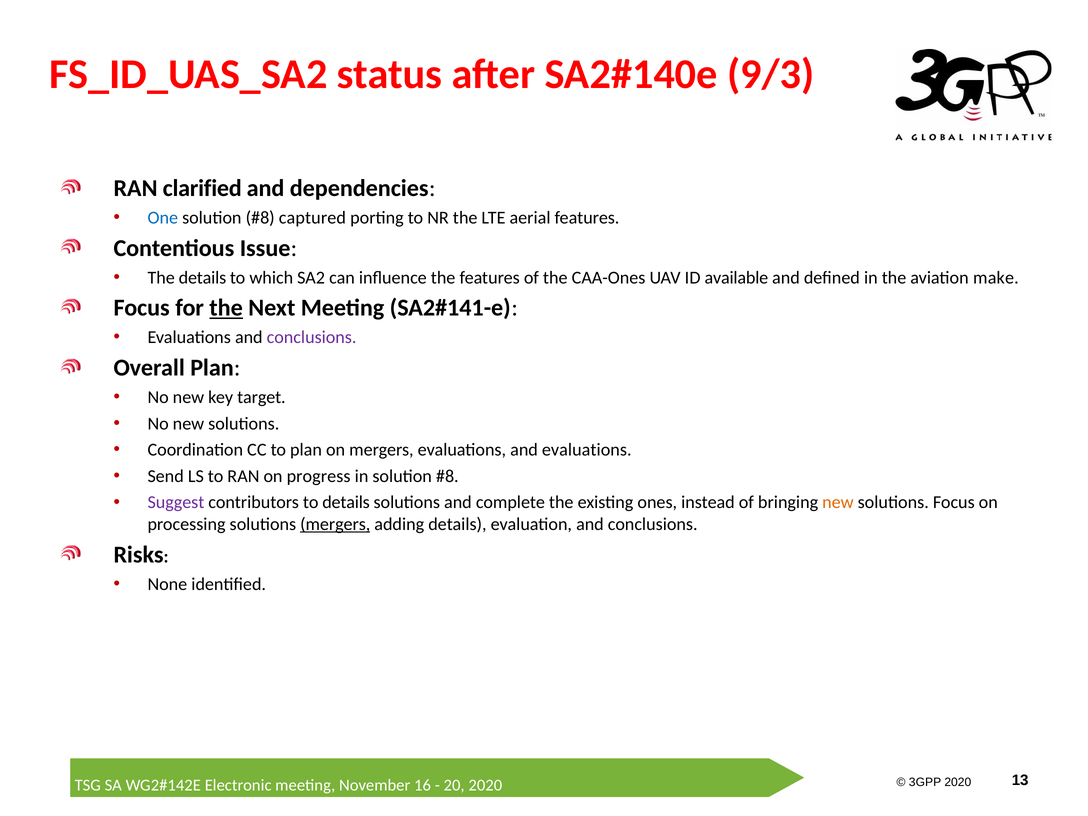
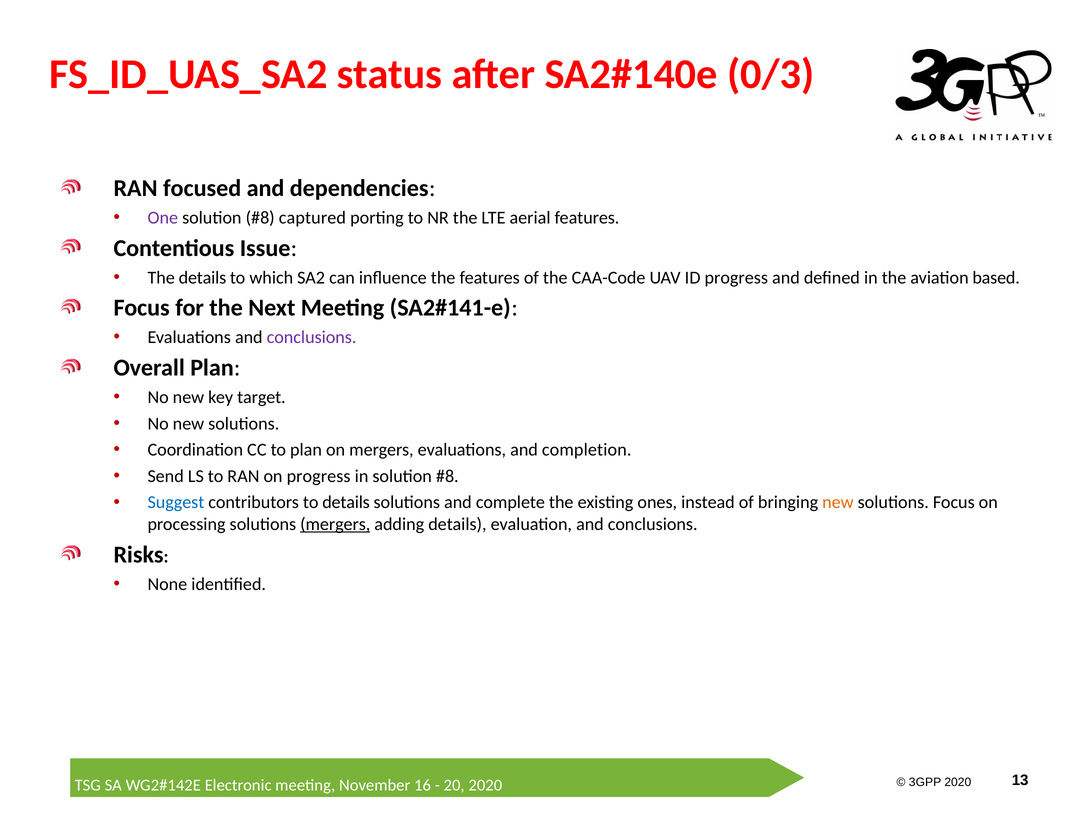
9/3: 9/3 -> 0/3 (771, 75)
clarified: clarified -> focused (202, 188)
One colour: blue -> purple (163, 218)
CAA-Ones: CAA-Ones -> CAA-Code (609, 278)
ID available: available -> progress (736, 278)
make: make -> based (996, 278)
the underline: present -> none (226, 308)
and evaluations: evaluations -> completion (587, 450)
Suggest colour: purple -> blue (176, 503)
